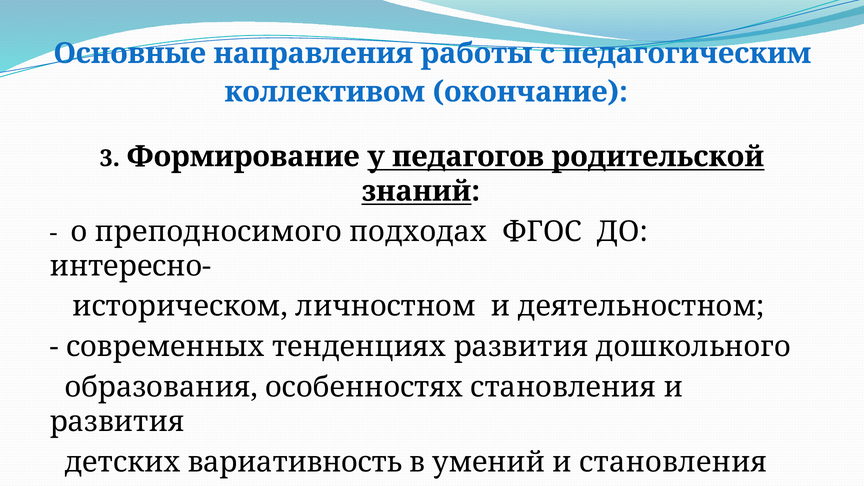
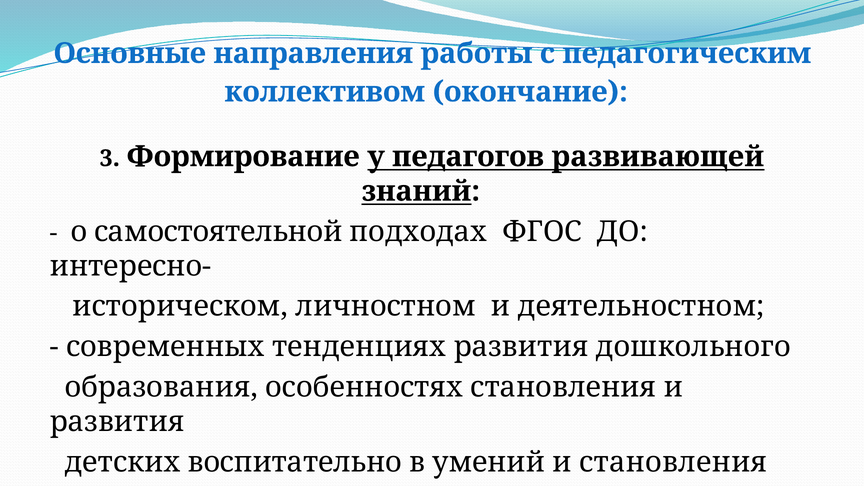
родительской: родительской -> развивающей (658, 157)
преподносимого: преподносимого -> самостоятельной (218, 232)
вариативность: вариативность -> воспитательно (295, 462)
